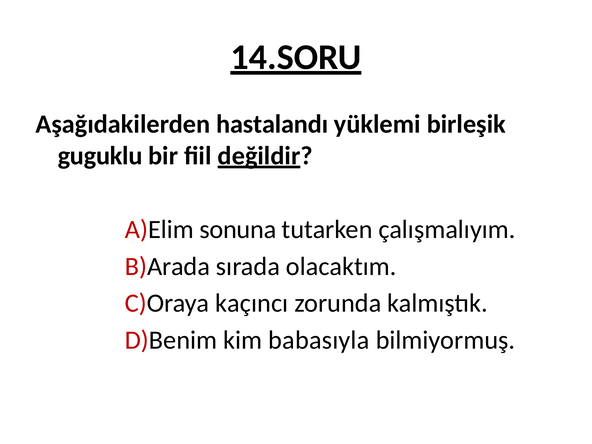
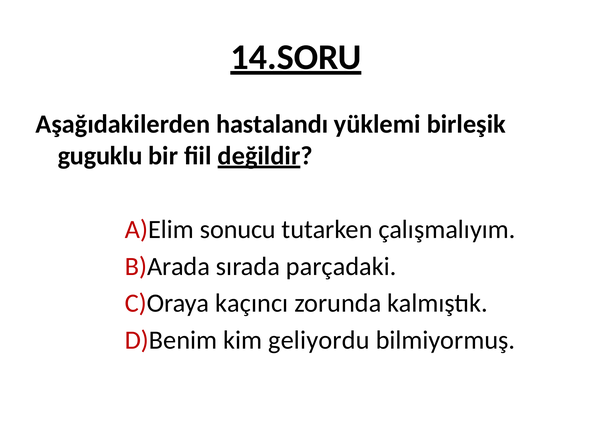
sonuna: sonuna -> sonucu (238, 229)
olacaktım: olacaktım -> parçadaki (341, 266)
babasıyla: babasıyla -> geliyordu (319, 340)
